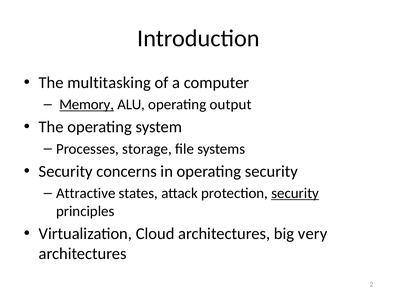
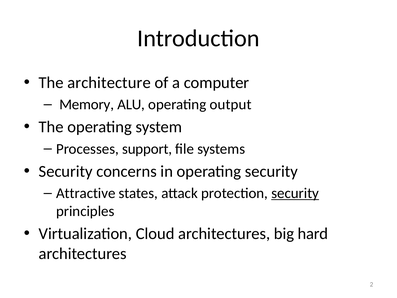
multitasking: multitasking -> architecture (109, 83)
Memory underline: present -> none (87, 104)
storage: storage -> support (147, 149)
very: very -> hard (313, 233)
